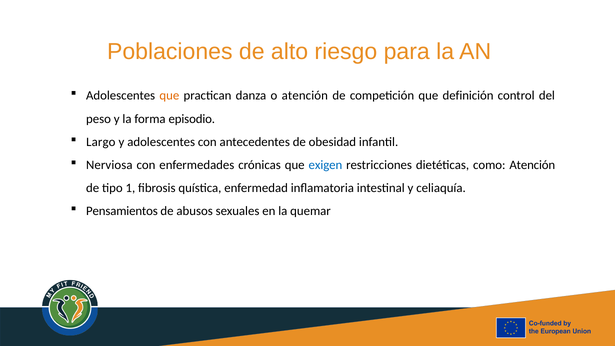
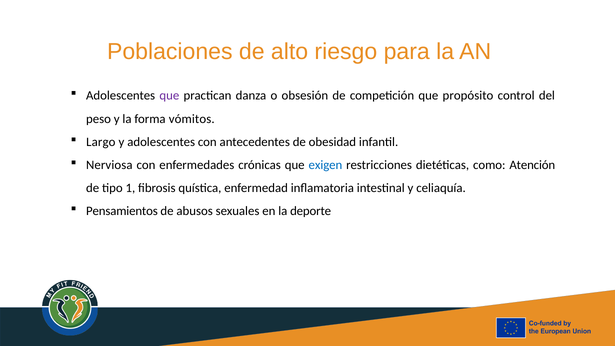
que colour: orange -> purple (169, 96)
o atención: atención -> obsesión (305, 96)
definición: definición -> propósito (468, 96)
episodio: episodio -> vómitos (192, 119)
quemar: quemar -> deporte (311, 211)
